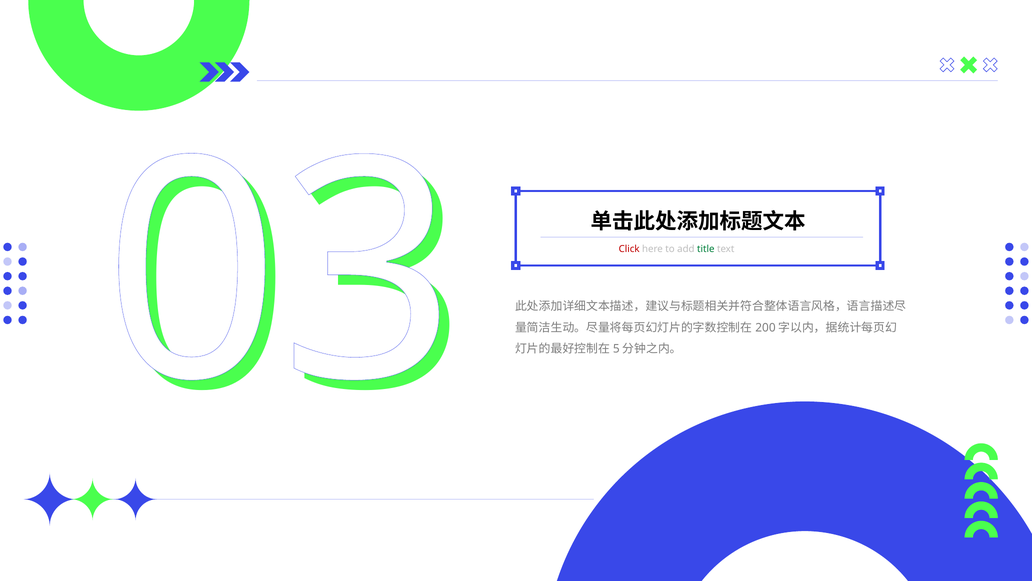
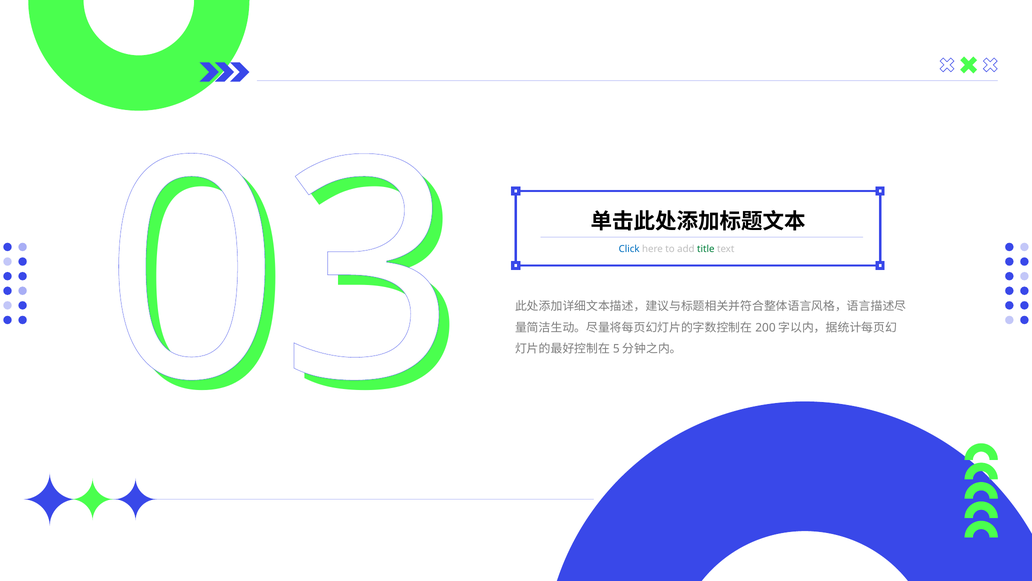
Click colour: red -> blue (629, 249)
